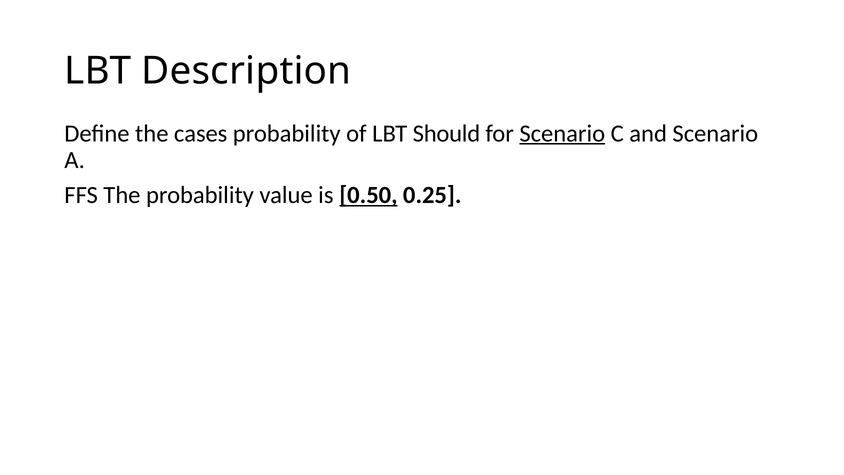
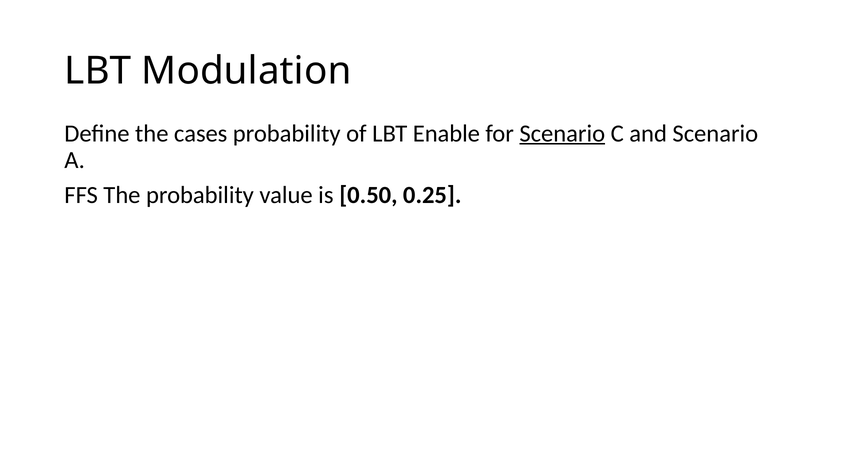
Description: Description -> Modulation (246, 71)
Should: Should -> Enable (446, 133)
0.50 underline: present -> none (368, 195)
